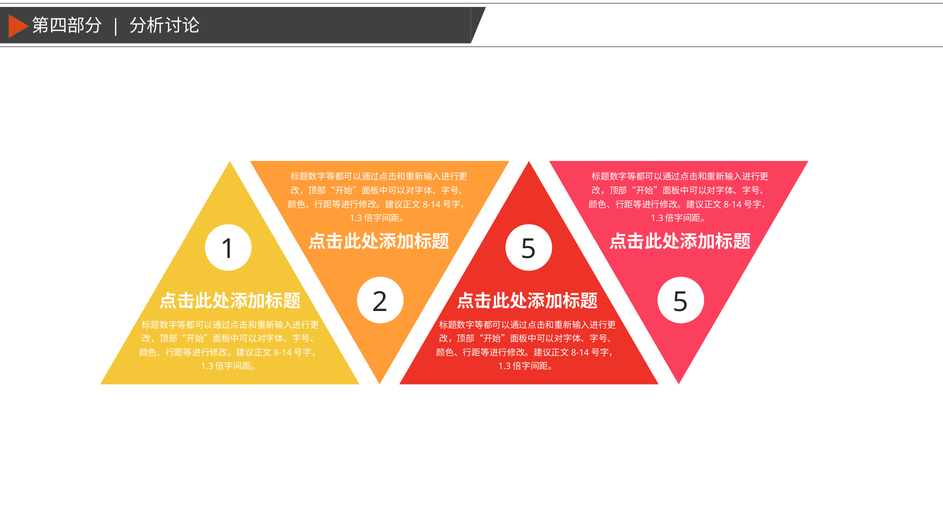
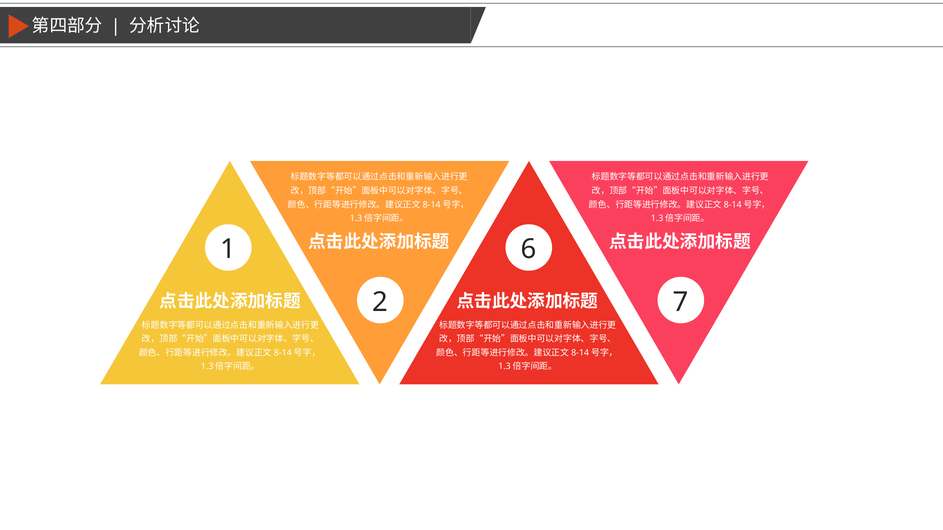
1 5: 5 -> 6 (529, 250)
2 5: 5 -> 7 (681, 302)
